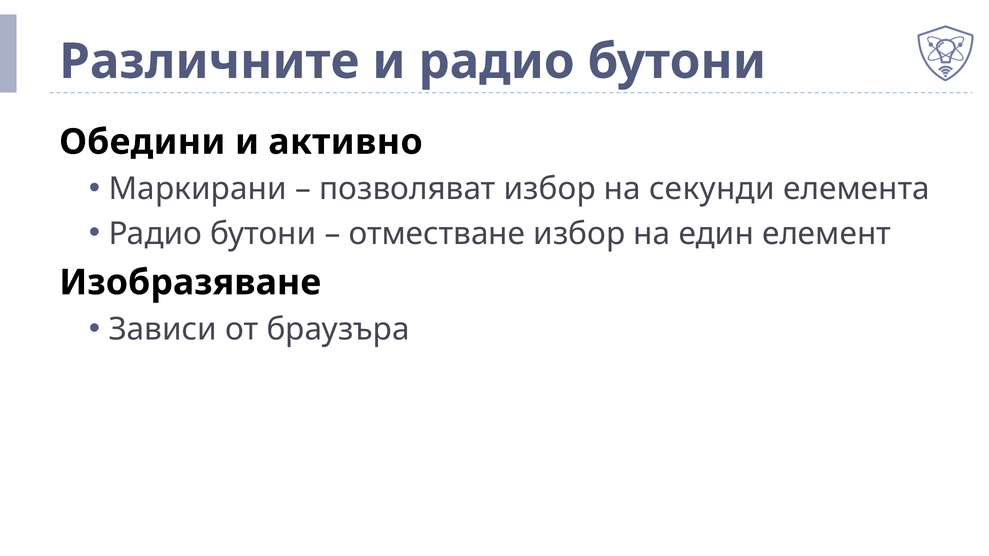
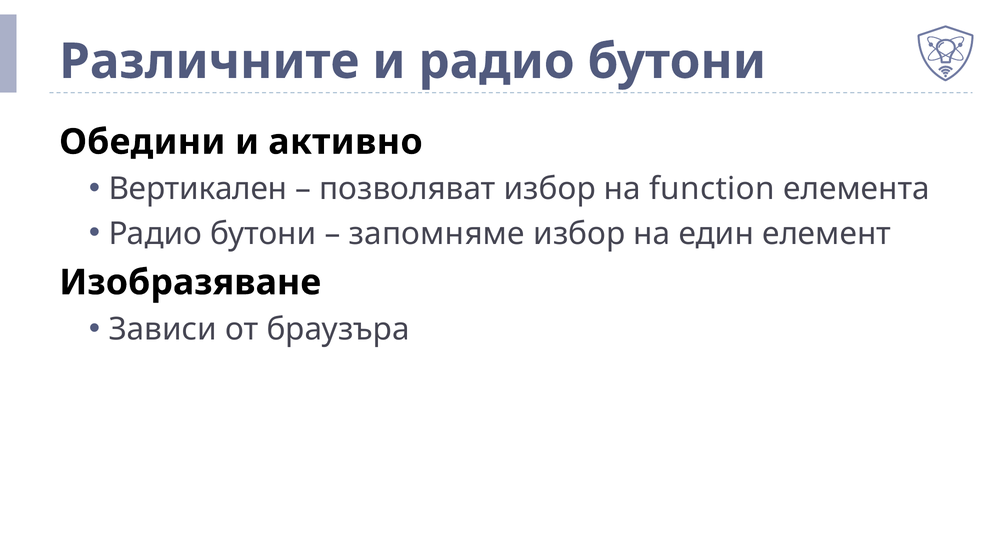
Маркирани: Маркирани -> Вертикален (198, 189)
секунди: секунди -> function (712, 189)
отместване: отместване -> запомняме (437, 234)
